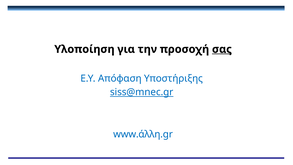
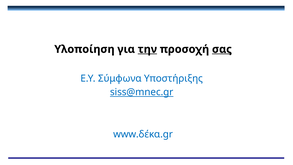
την underline: none -> present (147, 49)
Απόφαση: Απόφαση -> Σύμφωνα (120, 78)
www.άλλη.gr: www.άλλη.gr -> www.δέκα.gr (143, 134)
